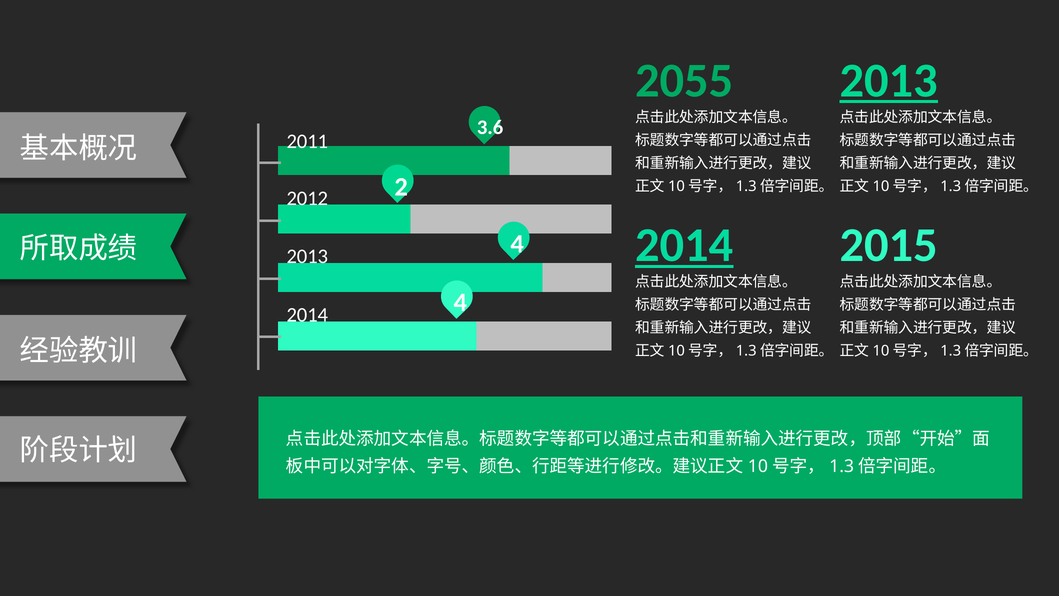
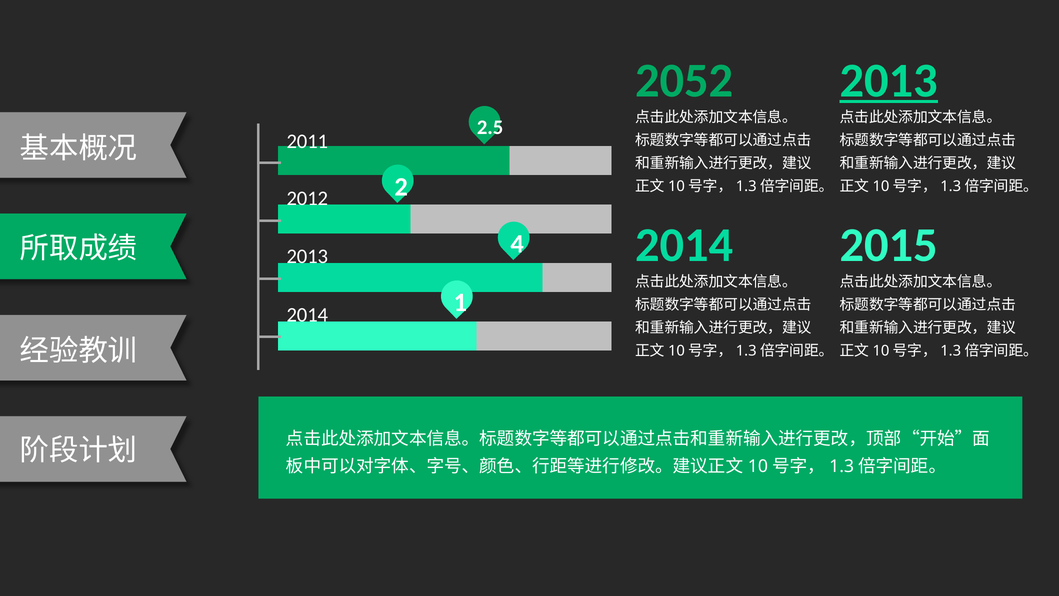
2055: 2055 -> 2052 (684, 81)
3.6: 3.6 -> 2.5 (490, 127)
2014 underline: present -> none (684, 245)
2014 4: 4 -> 1 (460, 303)
